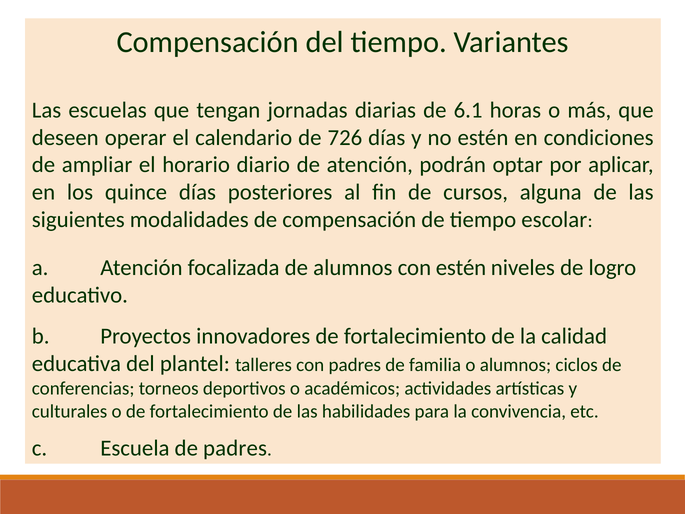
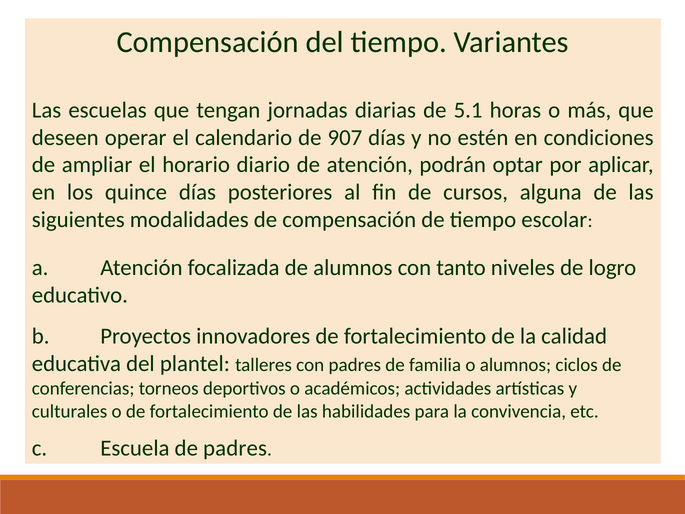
6.1: 6.1 -> 5.1 (468, 110)
726: 726 -> 907 (345, 137)
con estén: estén -> tanto (461, 268)
